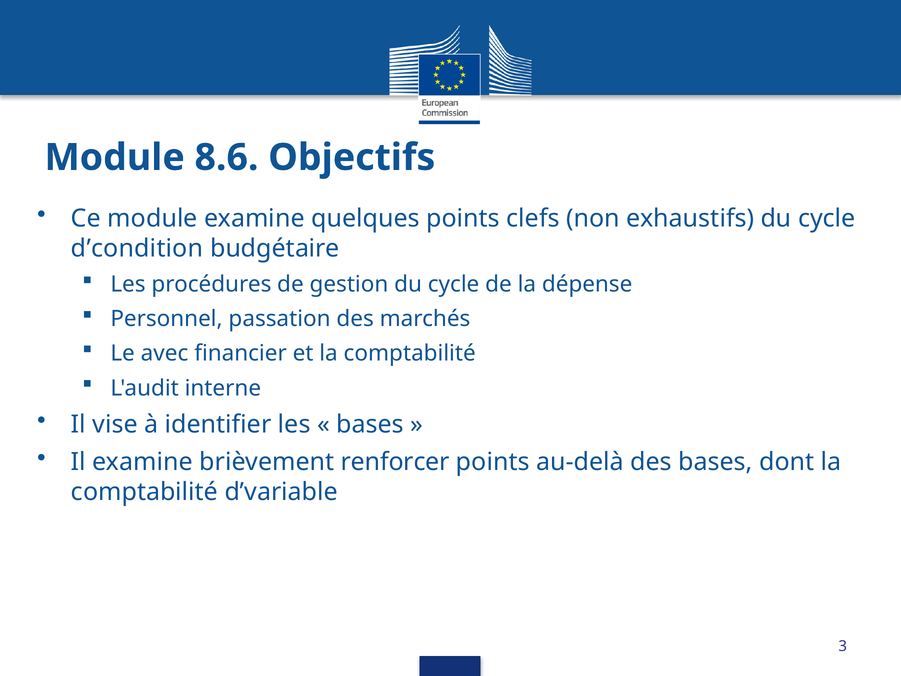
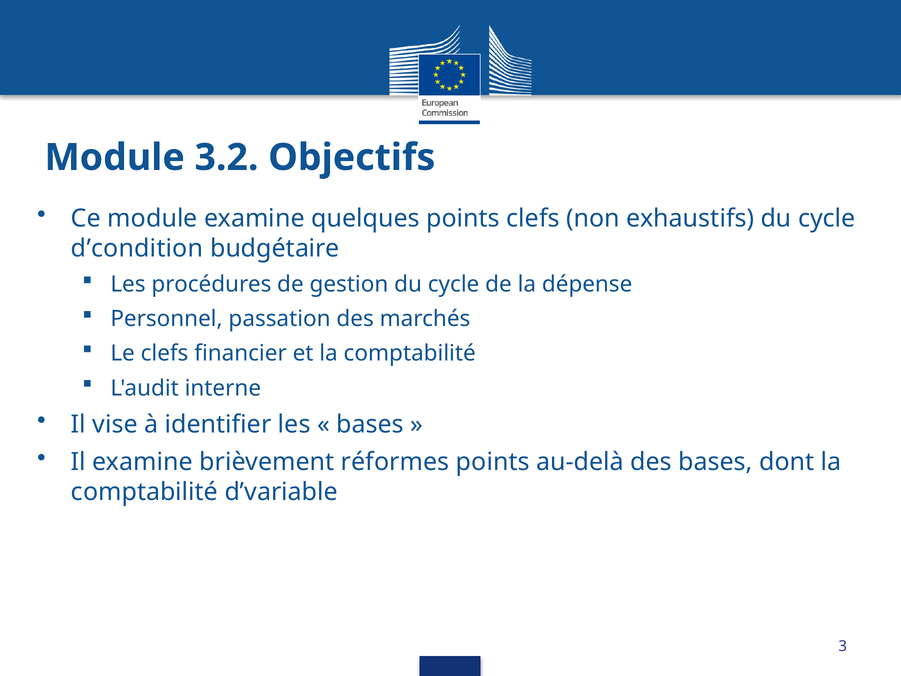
8.6: 8.6 -> 3.2 (226, 157)
Le avec: avec -> clefs (165, 353)
renforcer: renforcer -> réformes (395, 462)
